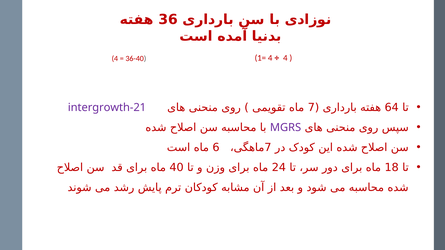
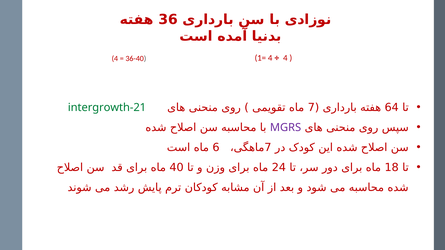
intergrowth-21 colour: purple -> green (107, 108)
